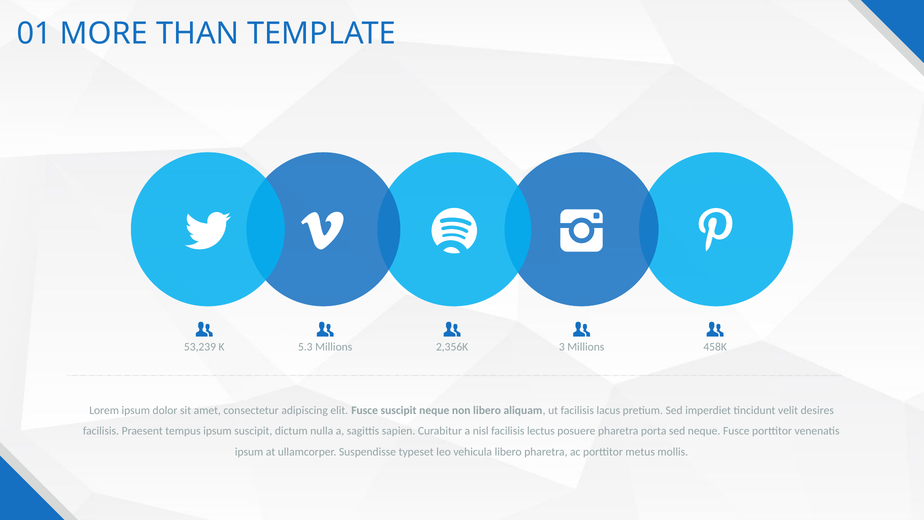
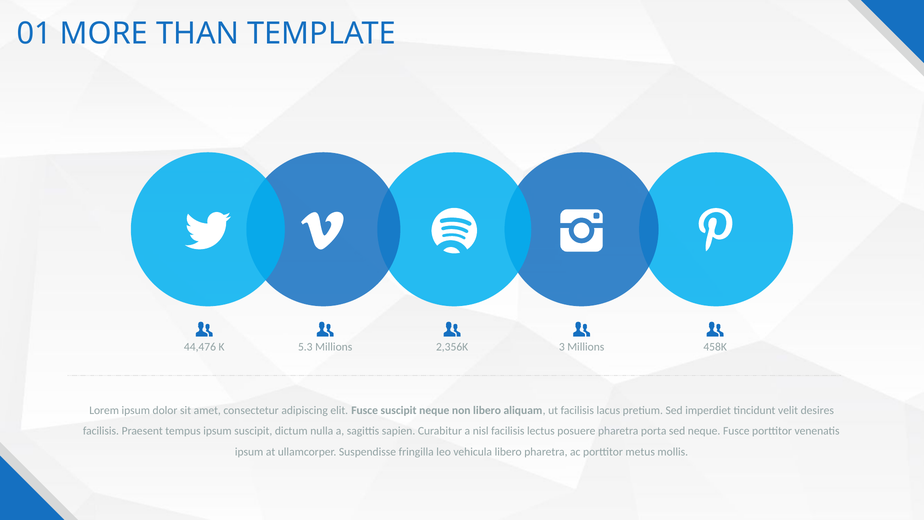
53,239: 53,239 -> 44,476 (200, 347)
typeset: typeset -> fringilla (416, 452)
